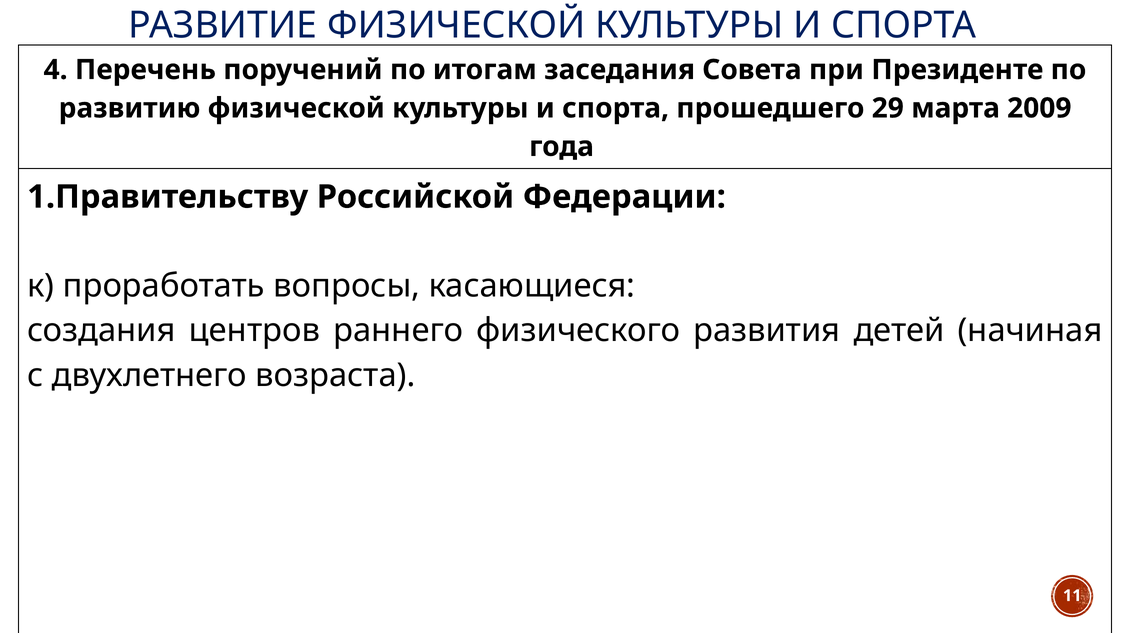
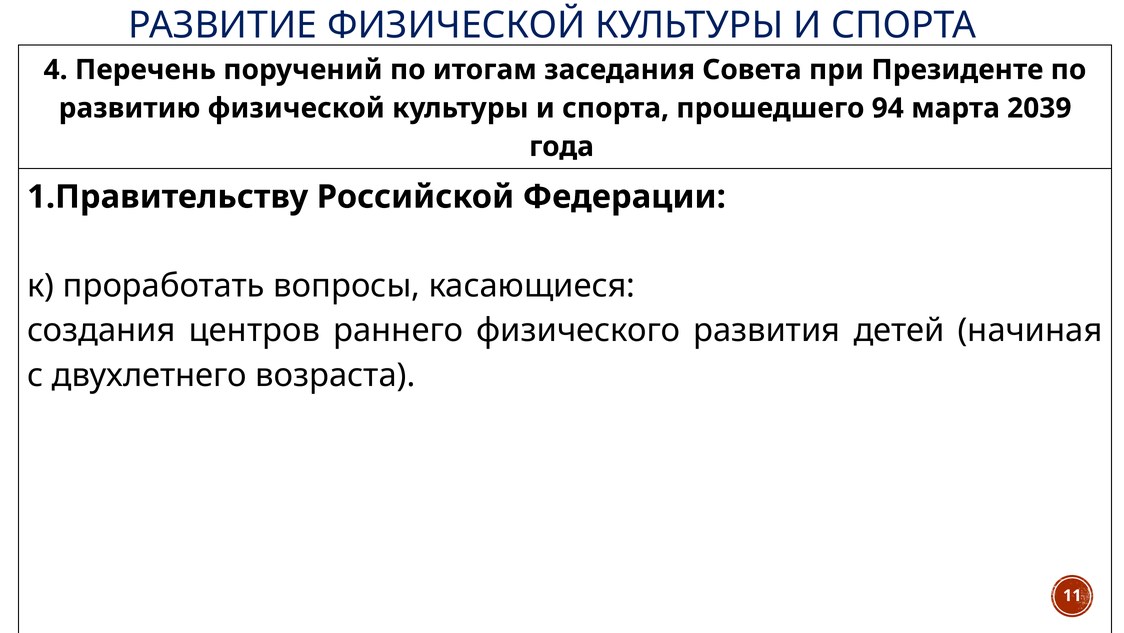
29: 29 -> 94 (888, 108)
2009: 2009 -> 2039 (1039, 108)
